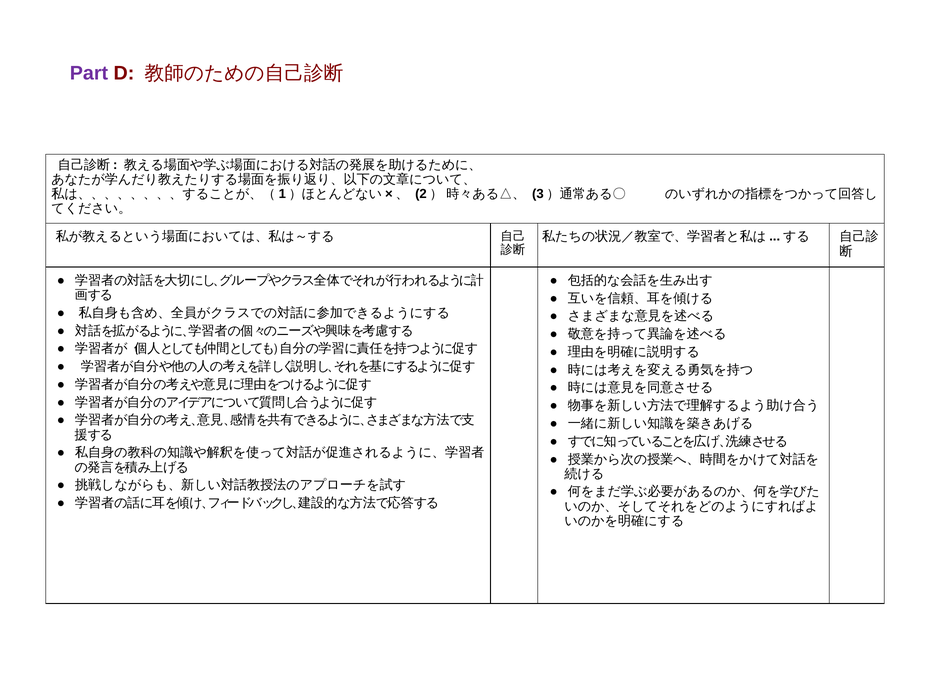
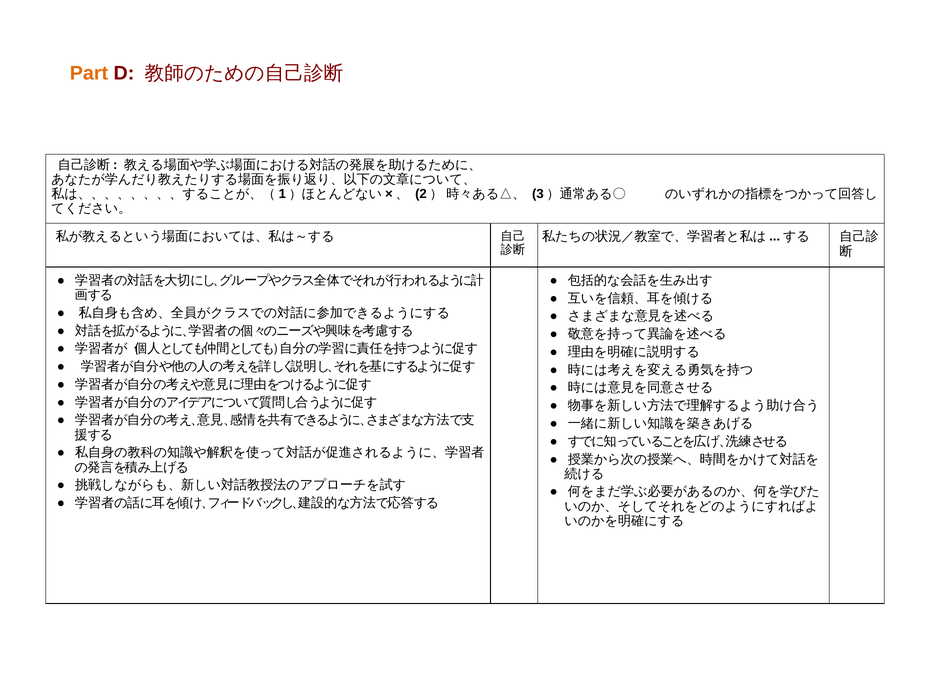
Part colour: purple -> orange (89, 73)
